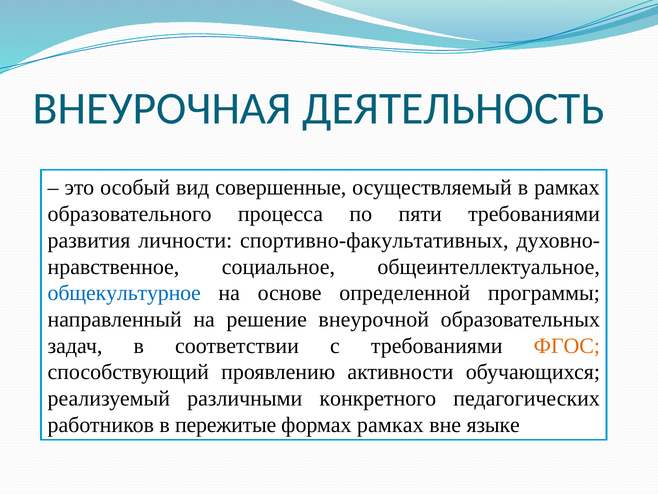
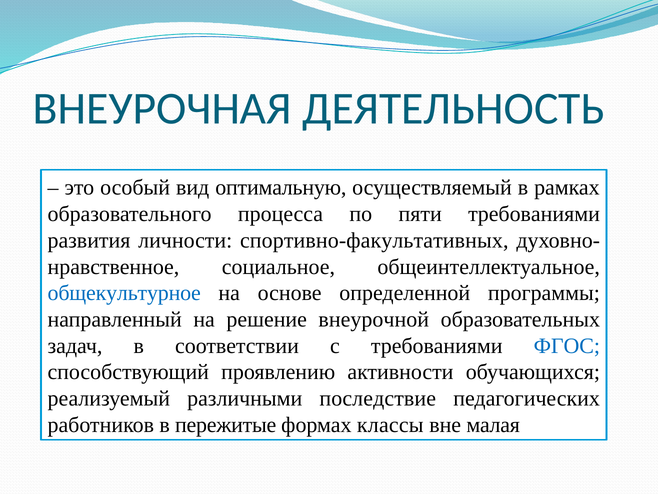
совершенные: совершенные -> оптимальную (281, 188)
ФГОС colour: orange -> blue (567, 345)
конкретного: конкретного -> последствие (378, 398)
формах рамках: рамках -> классы (390, 424)
языке: языке -> малая (493, 424)
